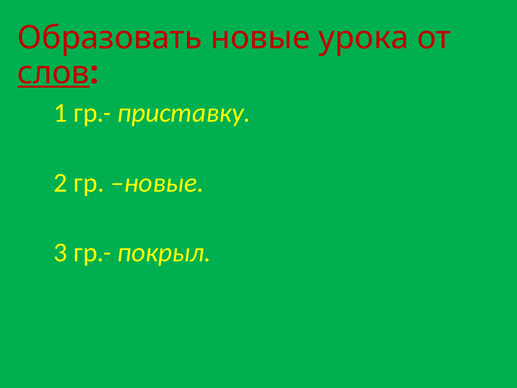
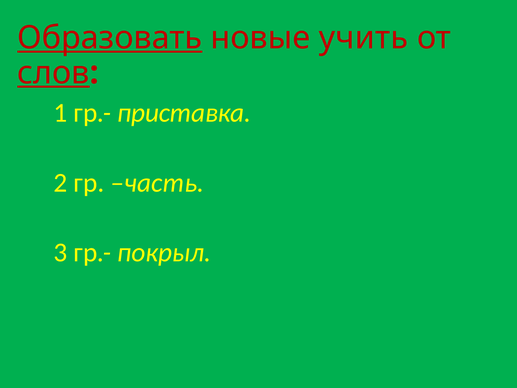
Образовать underline: none -> present (110, 38)
урока: урока -> учить (363, 38)
приставку: приставку -> приставка (184, 113)
гр новые: новые -> часть (157, 183)
